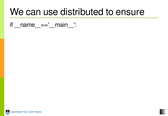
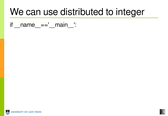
ensure: ensure -> integer (130, 12)
